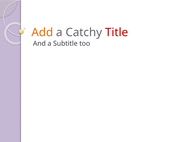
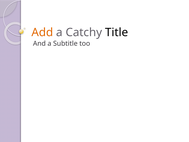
Title colour: red -> black (117, 32)
